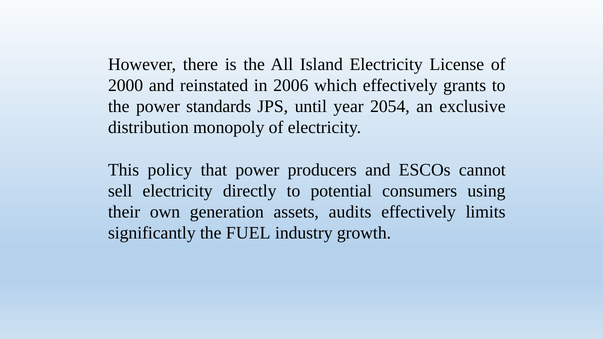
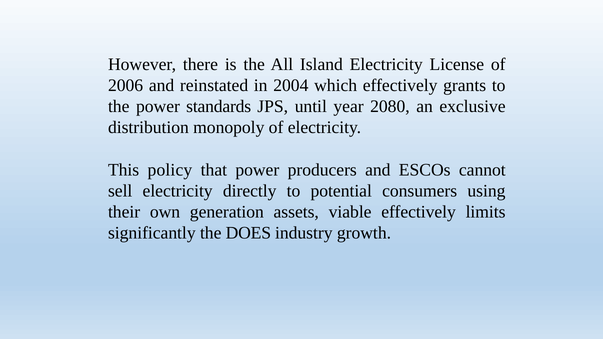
2000: 2000 -> 2006 (126, 85)
2006: 2006 -> 2004 (291, 85)
2054: 2054 -> 2080 (390, 107)
audits: audits -> viable (350, 212)
FUEL: FUEL -> DOES (248, 233)
